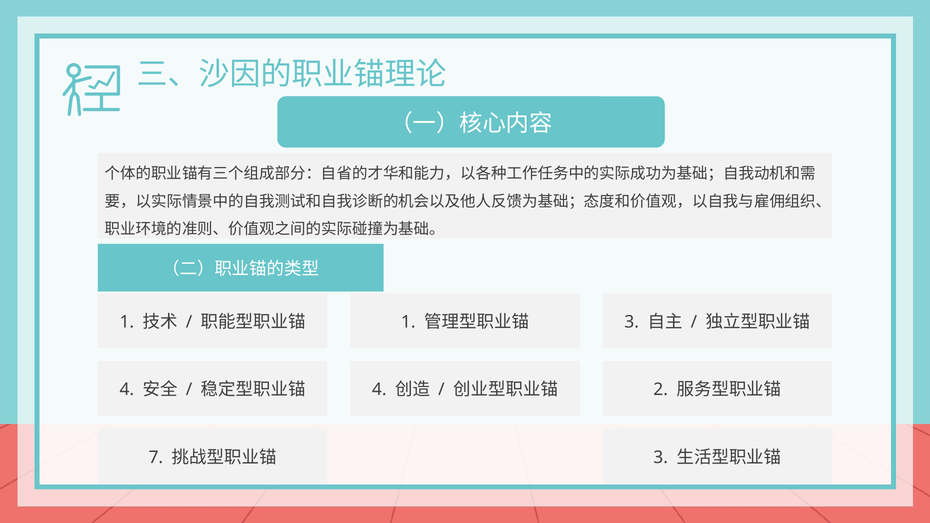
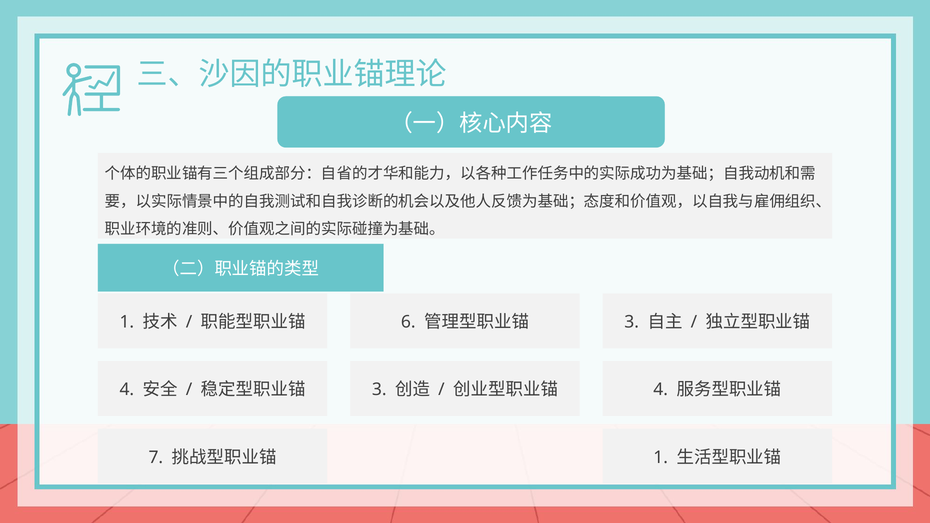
1: 1 -> 6 (408, 322)
4: 4 -> 3 (379, 390)
2: 2 -> 4 (661, 390)
3: 3 -> 1 (661, 457)
